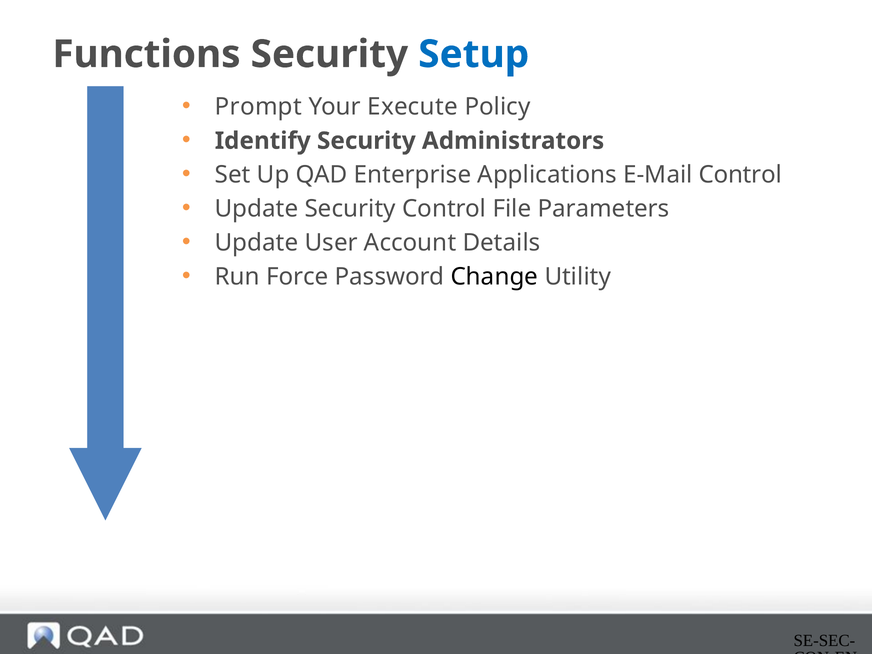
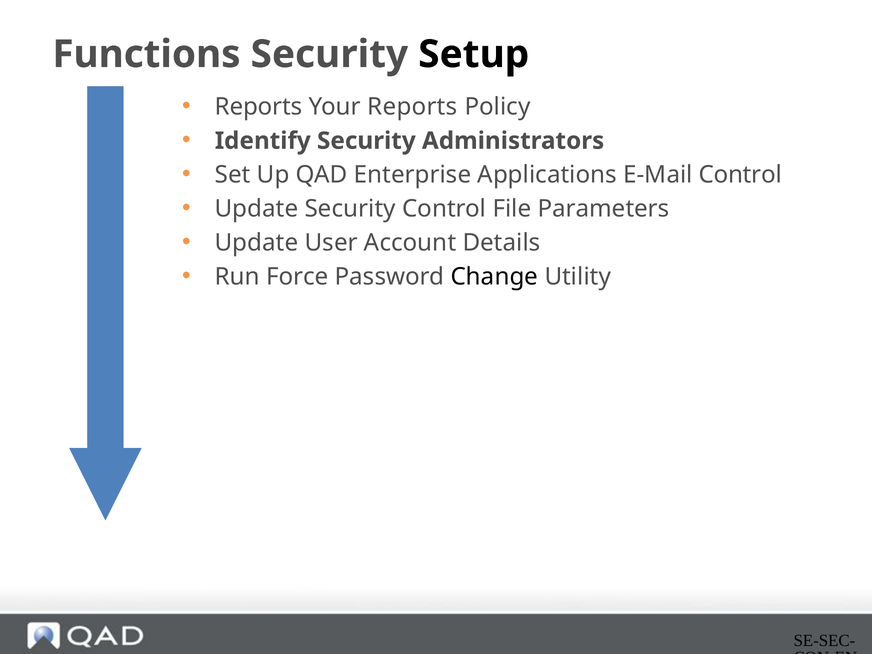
Setup colour: blue -> black (474, 54)
Prompt: Prompt -> Reports (259, 107)
Your Execute: Execute -> Reports (413, 107)
